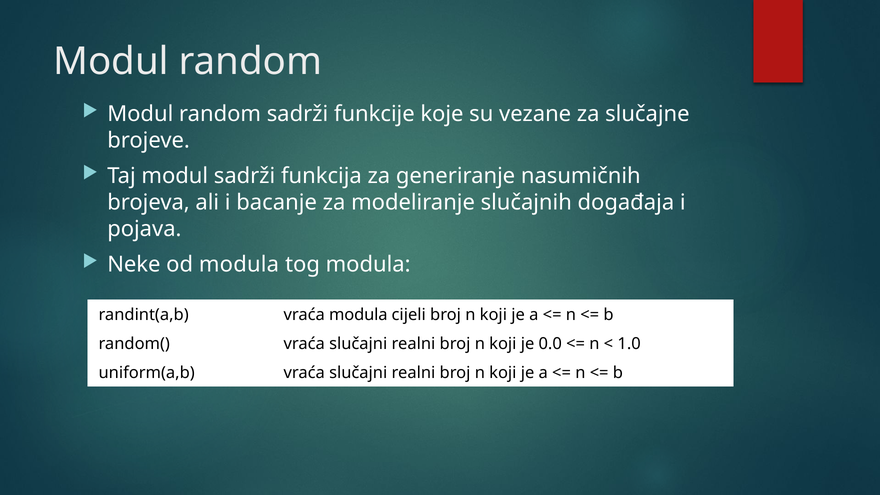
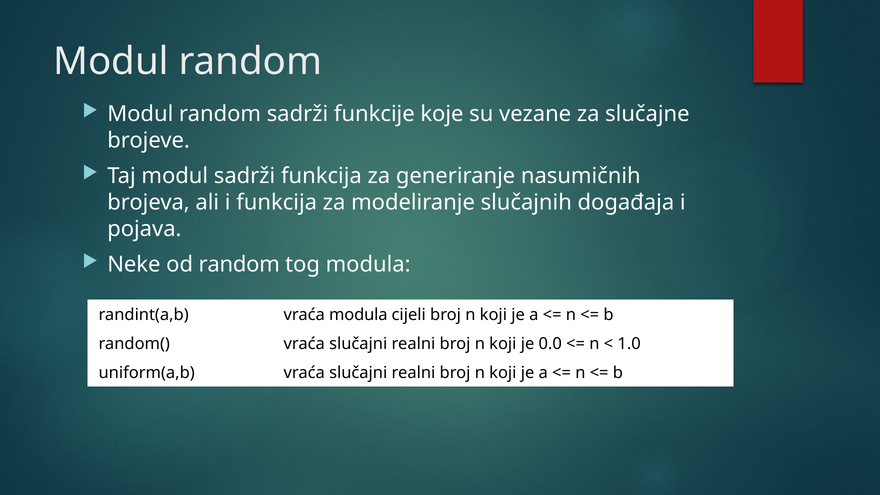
i bacanje: bacanje -> funkcija (277, 203)
od modula: modula -> random (239, 264)
